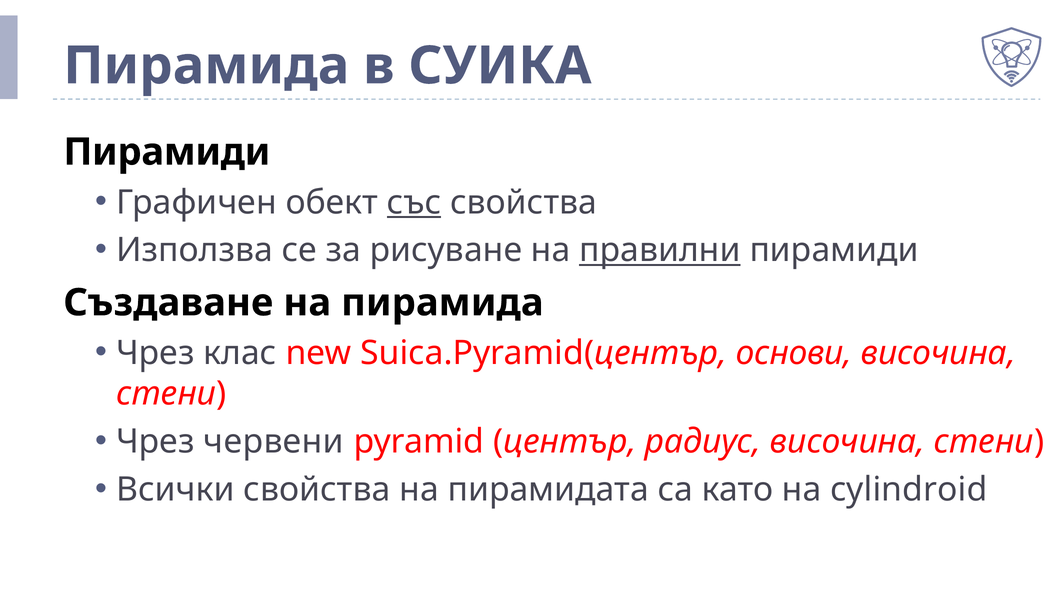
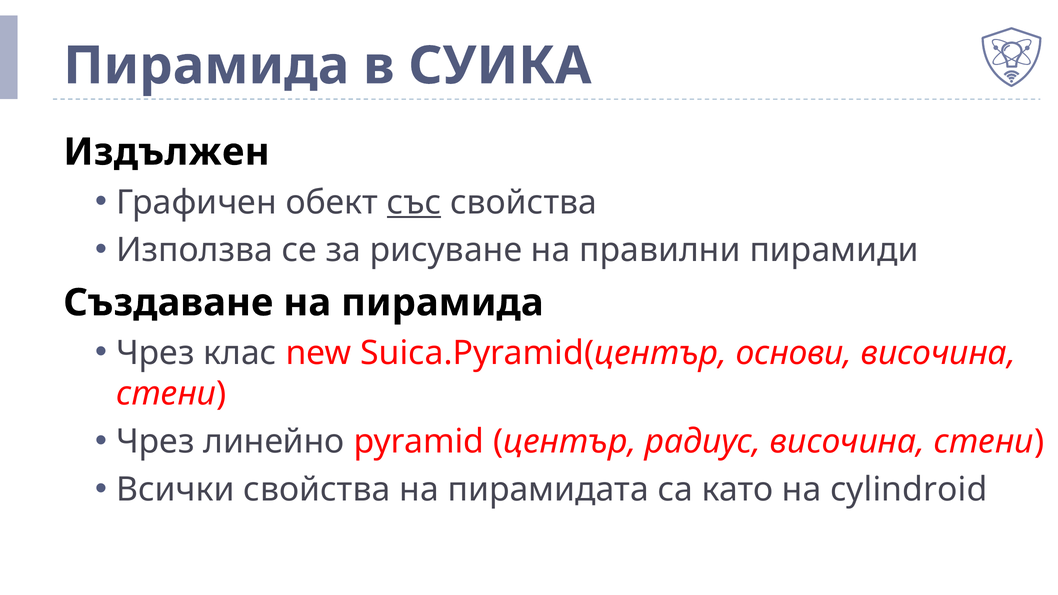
Пирамиди: Пирамиди -> Издължен (167, 152)
правилни underline: present -> none (660, 250)
червени: червени -> линейно (274, 442)
